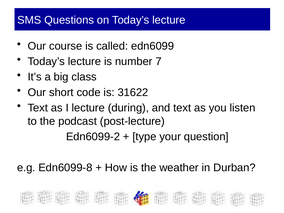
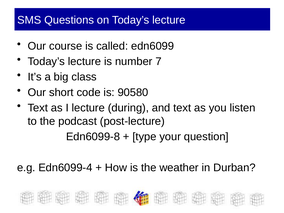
31622: 31622 -> 90580 (133, 92)
Edn6099-2: Edn6099-2 -> Edn6099-8 (93, 137)
Edn6099-8: Edn6099-8 -> Edn6099-4 (65, 168)
